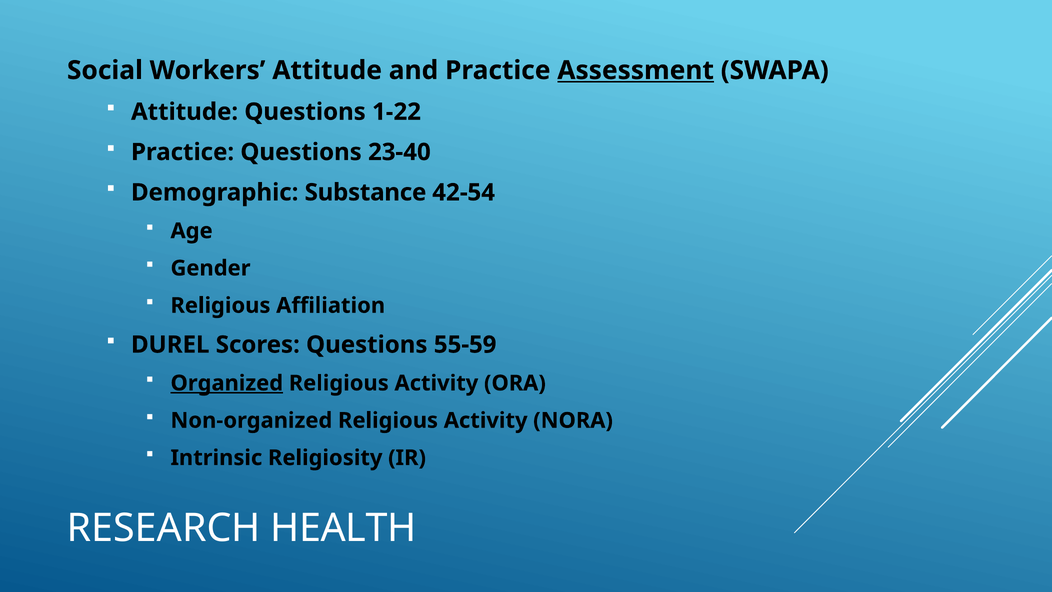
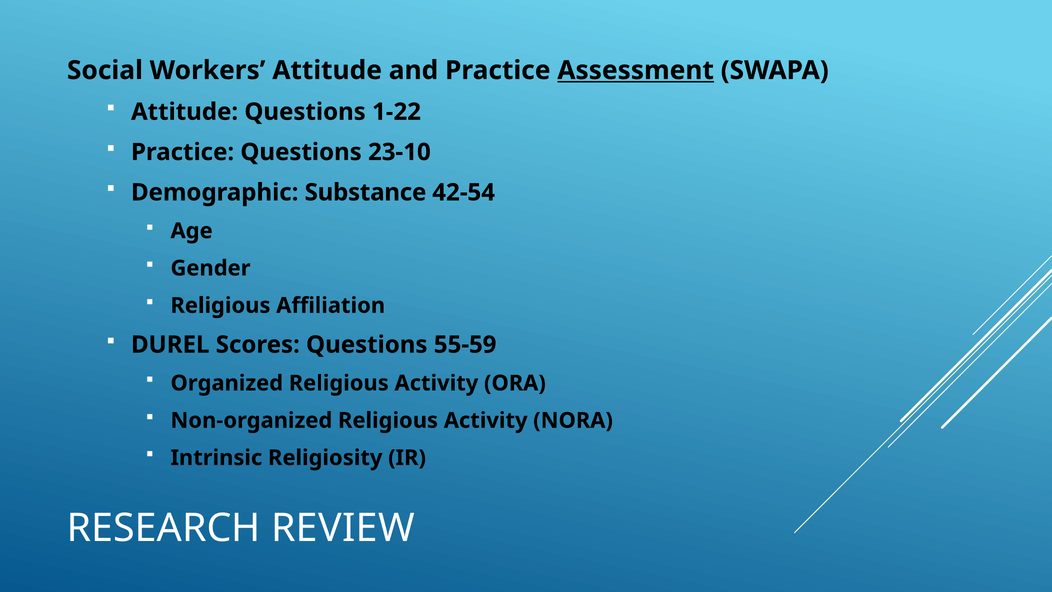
23-40: 23-40 -> 23-10 (399, 152)
Organized underline: present -> none (227, 383)
HEALTH: HEALTH -> REVIEW (343, 528)
